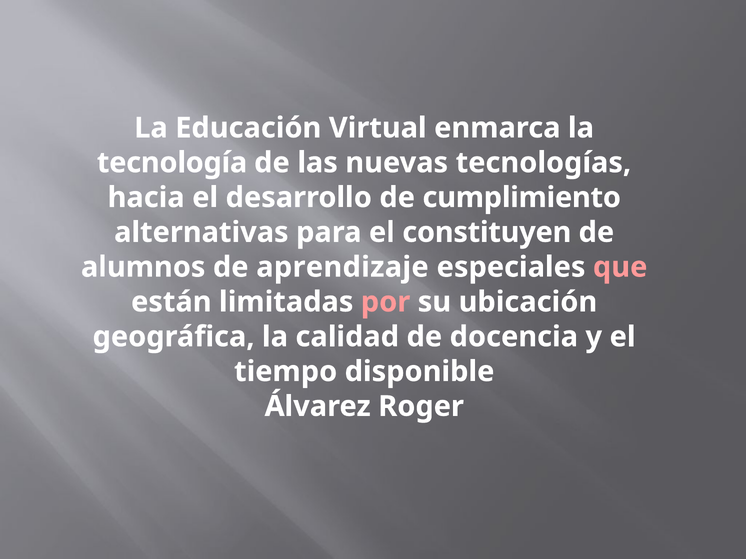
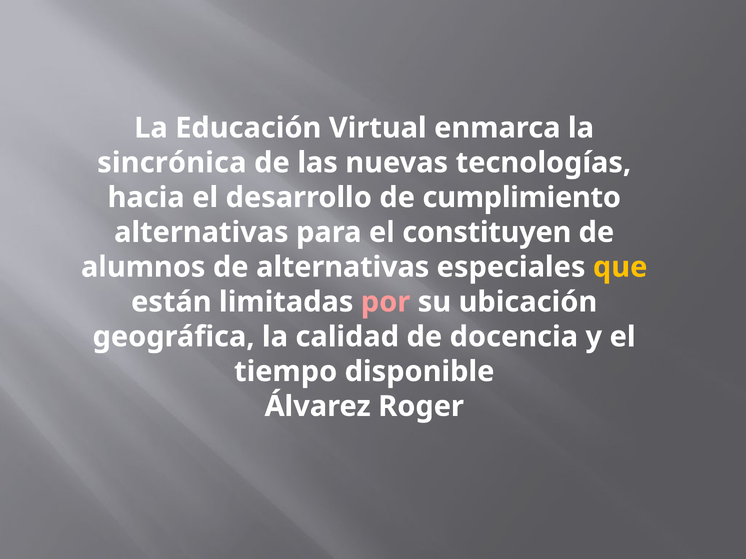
tecnología: tecnología -> sincrónica (172, 163)
de aprendizaje: aprendizaje -> alternativas (343, 267)
que colour: pink -> yellow (620, 267)
